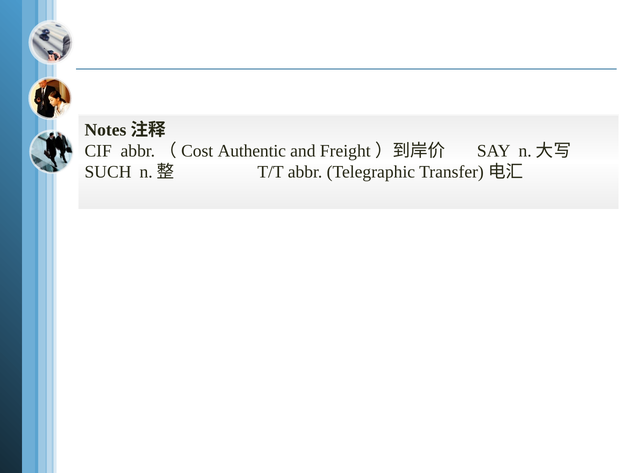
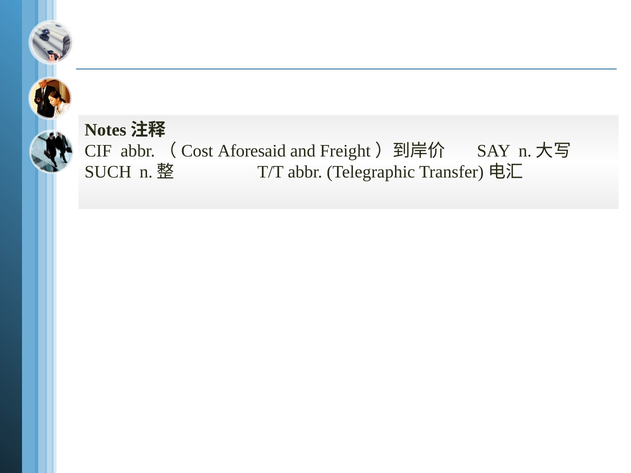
Authentic: Authentic -> Aforesaid (252, 151)
